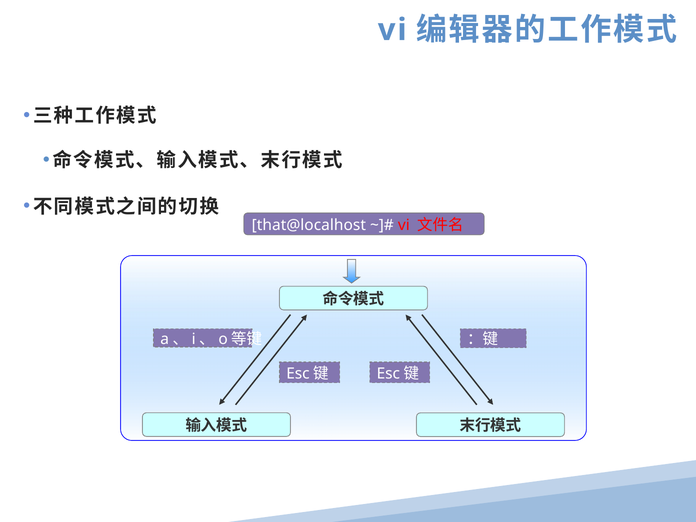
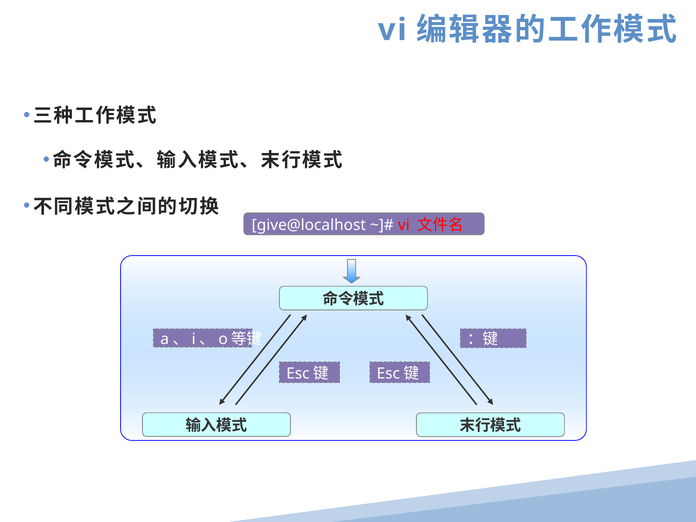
that@localhost: that@localhost -> give@localhost (309, 225)
